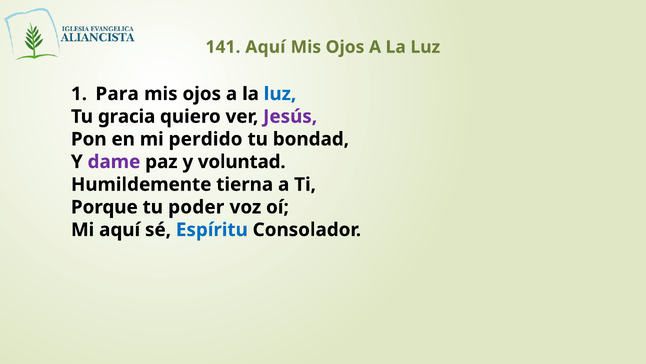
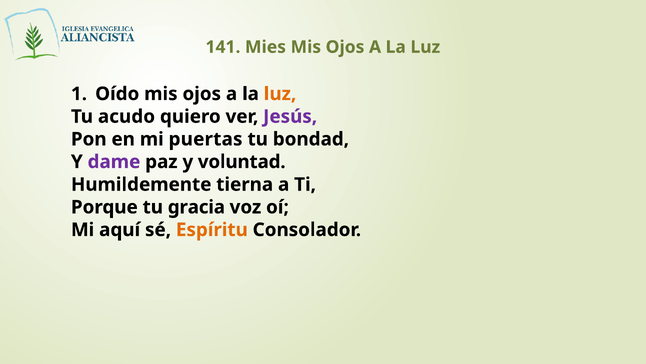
141 Aquí: Aquí -> Mies (265, 47)
Para: Para -> Oído (117, 94)
luz colour: blue -> orange (280, 94)
gracia: gracia -> acudo (126, 116)
perdido: perdido -> puertas (206, 139)
poder: poder -> gracia (196, 207)
Espíritu colour: blue -> orange (212, 229)
